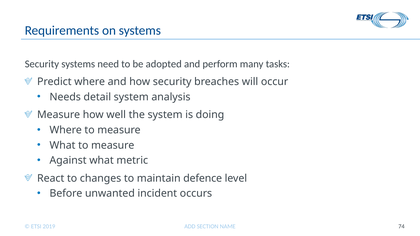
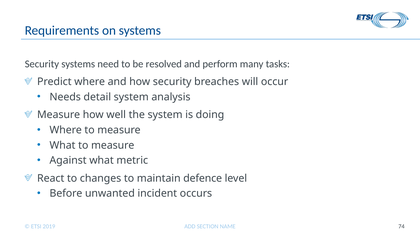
adopted: adopted -> resolved (164, 64)
